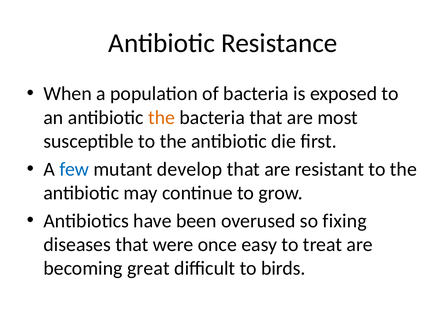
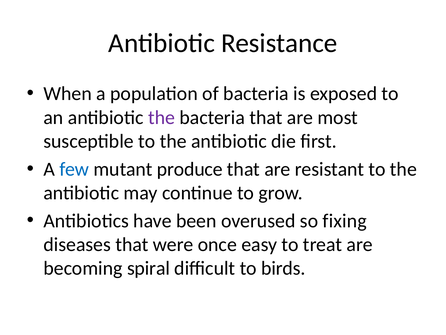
the colour: orange -> purple (161, 117)
develop: develop -> produce (190, 169)
great: great -> spiral (149, 268)
